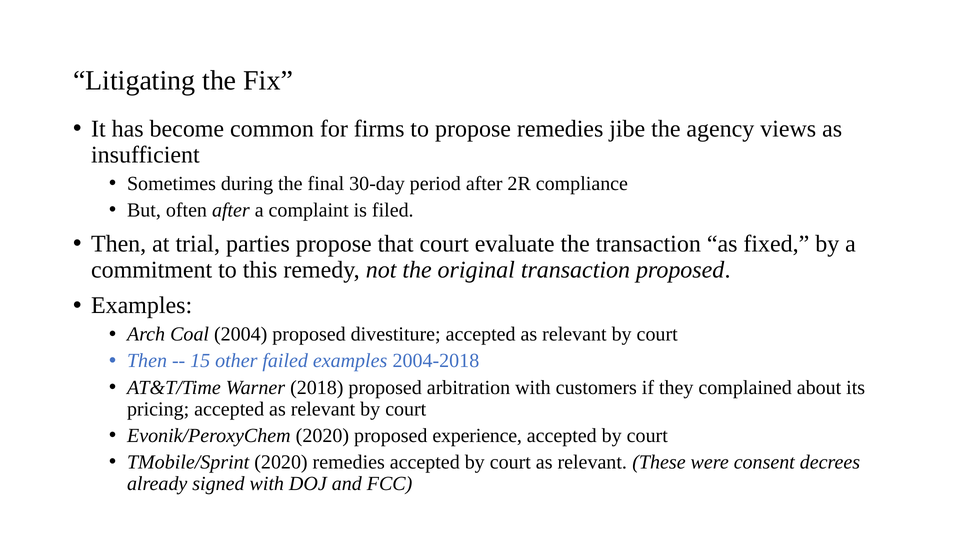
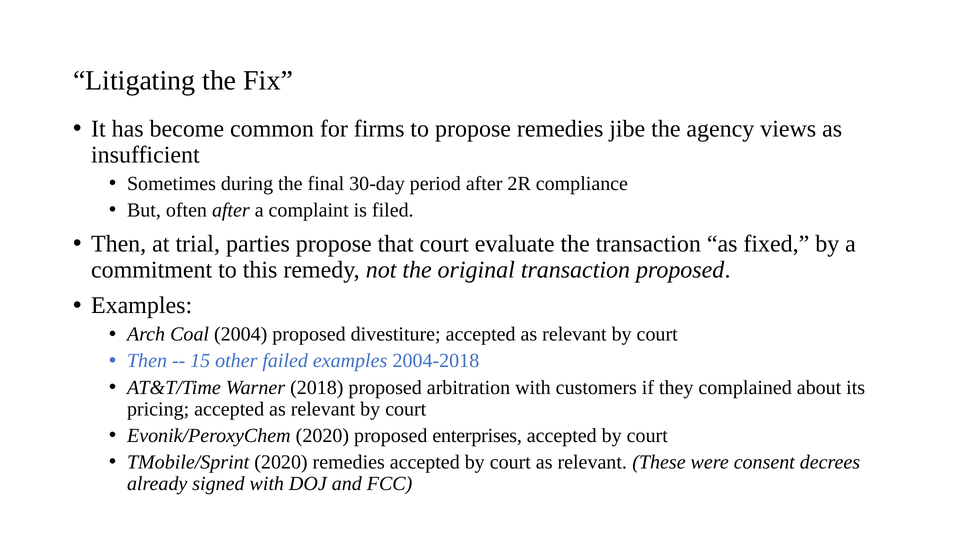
experience: experience -> enterprises (477, 436)
